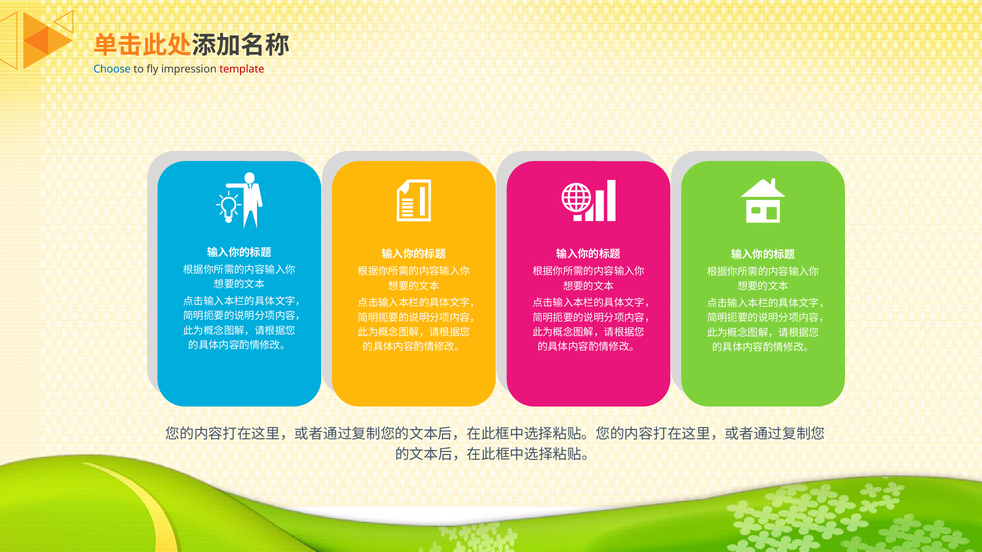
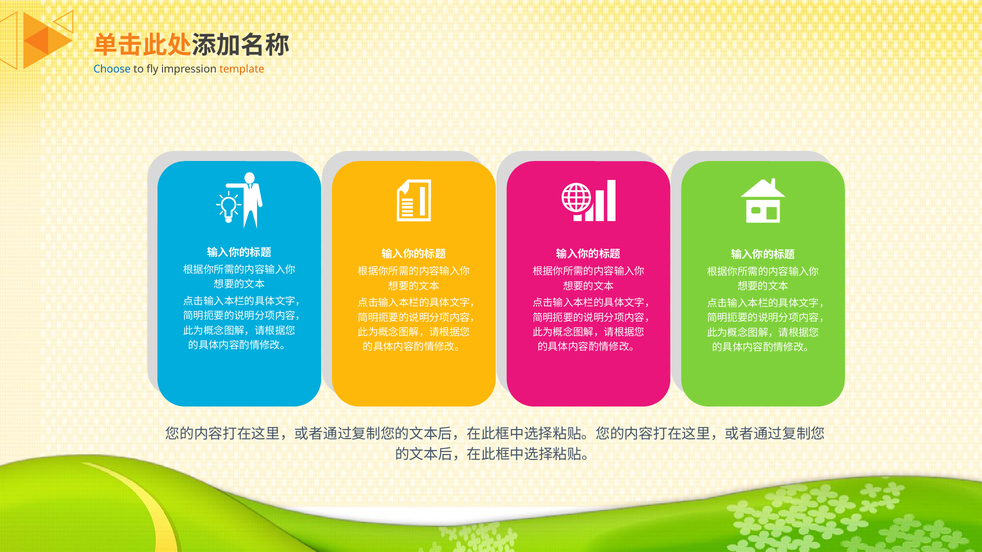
template colour: red -> orange (242, 69)
